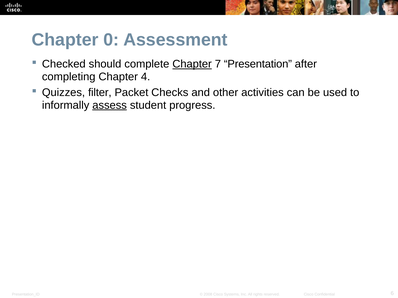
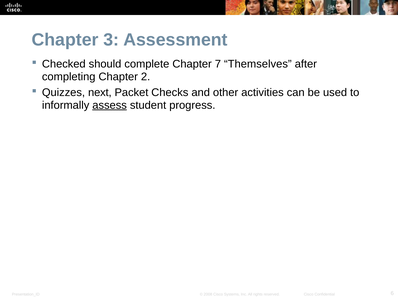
0: 0 -> 3 (111, 40)
Chapter underline: present -> none (192, 64)
Presentation: Presentation -> Themselves (258, 64)
4: 4 -> 2 (146, 77)
filter: filter -> next (100, 93)
